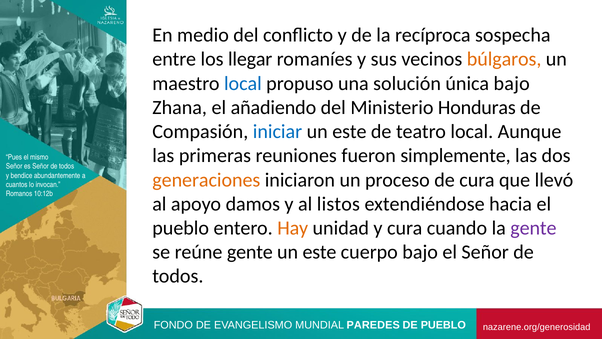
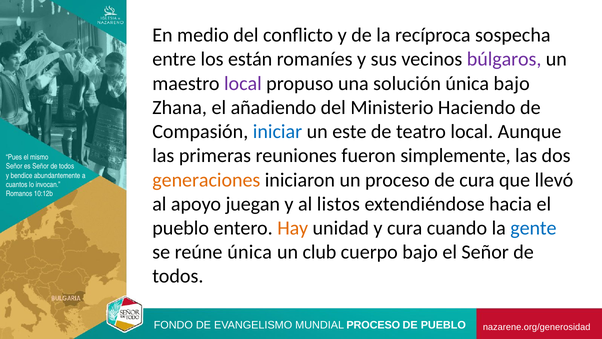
llegar: llegar -> están (250, 59)
búlgaros colour: orange -> purple (504, 59)
local colour: blue -> purple (243, 83)
Honduras: Honduras -> Haciendo (477, 107)
damos: damos -> juegan (253, 204)
gente colour: purple -> blue (533, 228)
reúne gente: gente -> única (250, 252)
este: este -> club (319, 252)
MUNDIAL PAREDES: PAREDES -> PROCESO (373, 325)
